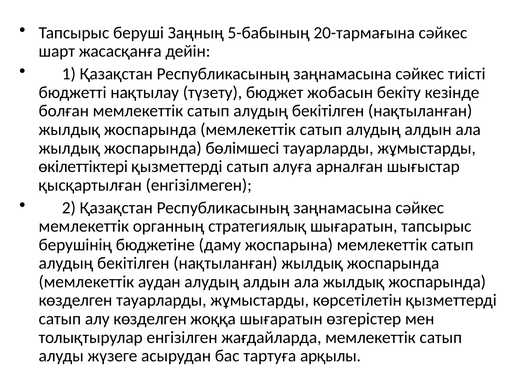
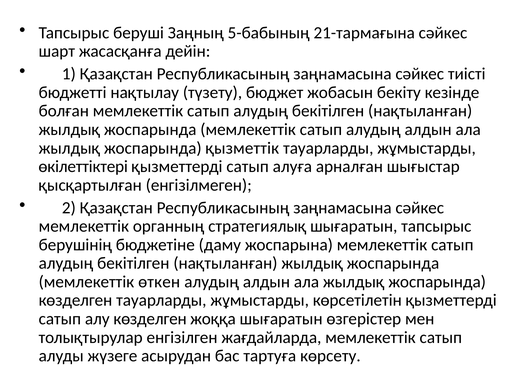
20-тармағына: 20-тармағына -> 21-тармағына (364, 33)
бөлімшесі: бөлімшесі -> қызметтік (242, 148)
аудан: аудан -> өткен (159, 282)
арқылы: арқылы -> көрсету (330, 356)
